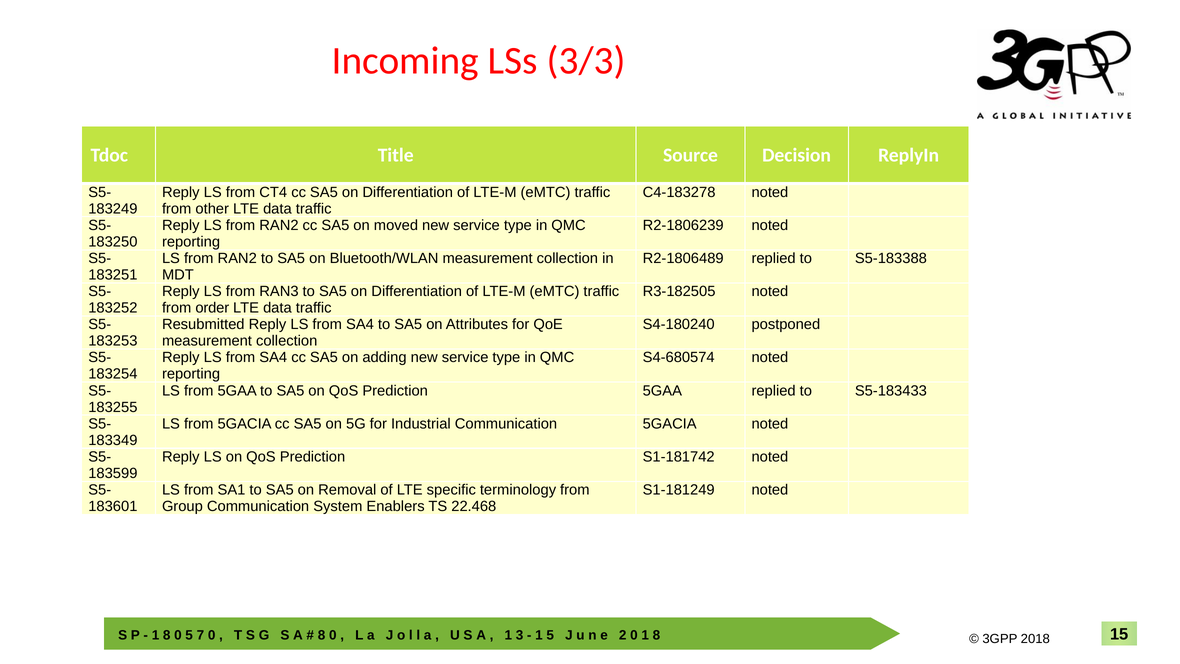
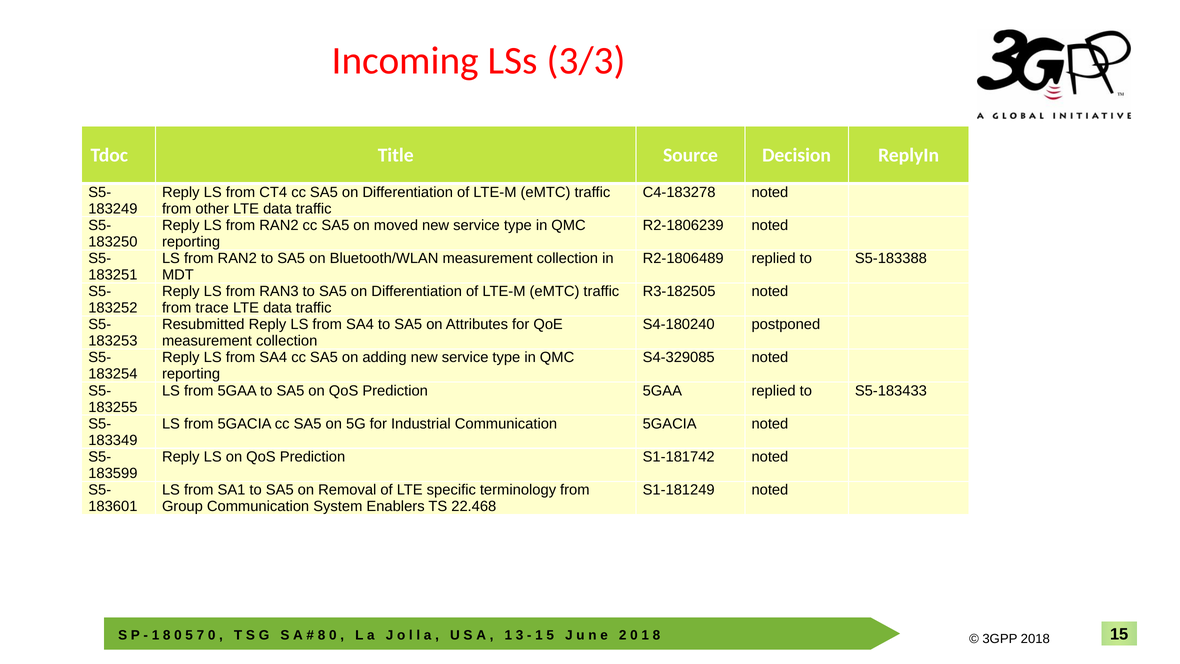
order: order -> trace (212, 308)
S4-680574: S4-680574 -> S4-329085 (679, 357)
